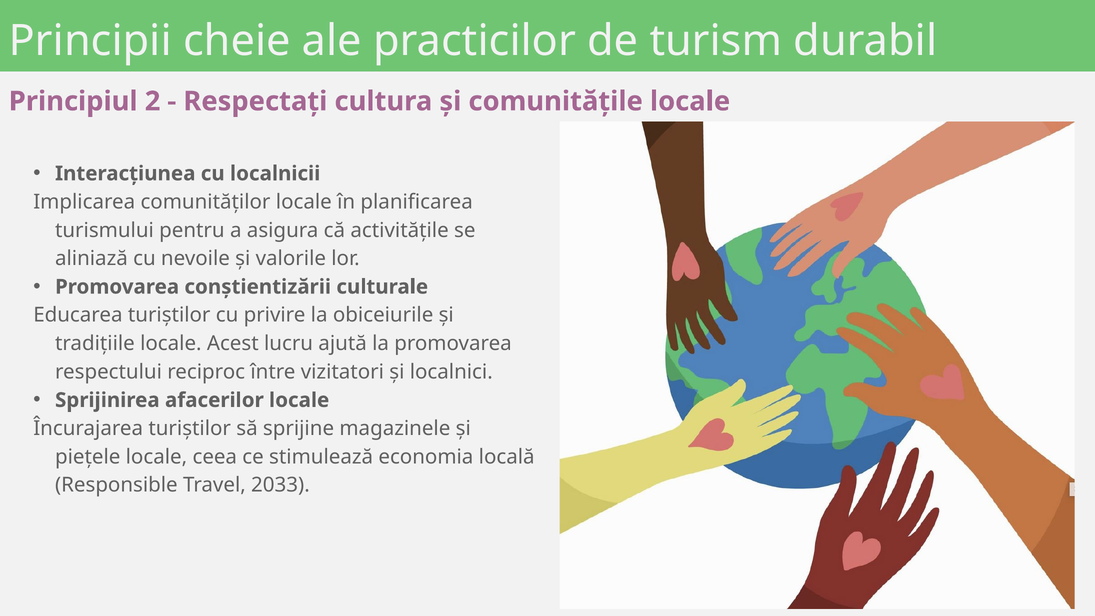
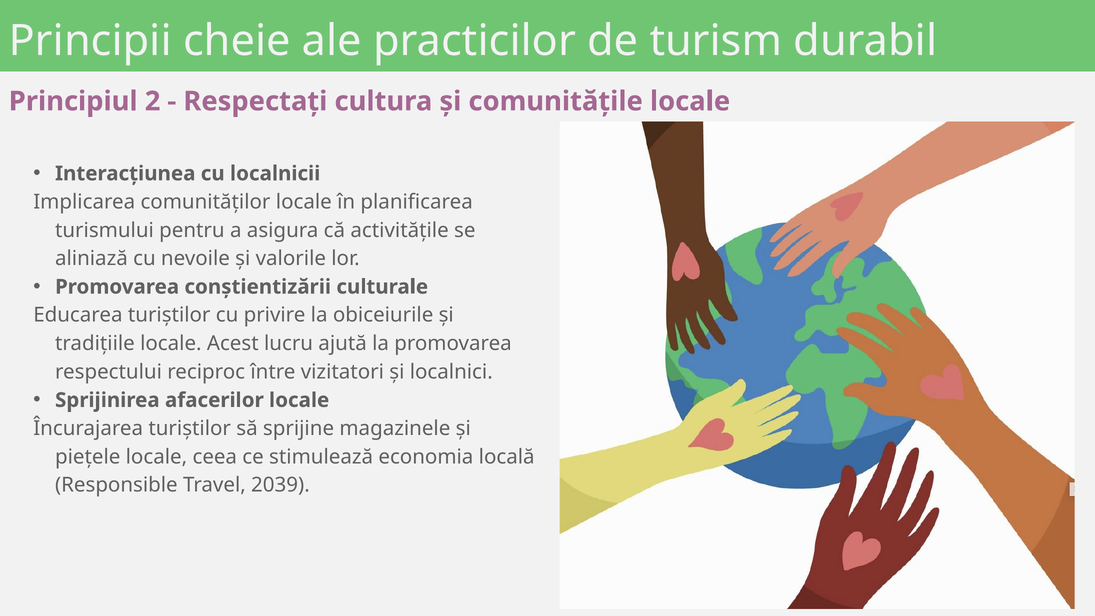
2033: 2033 -> 2039 (280, 485)
